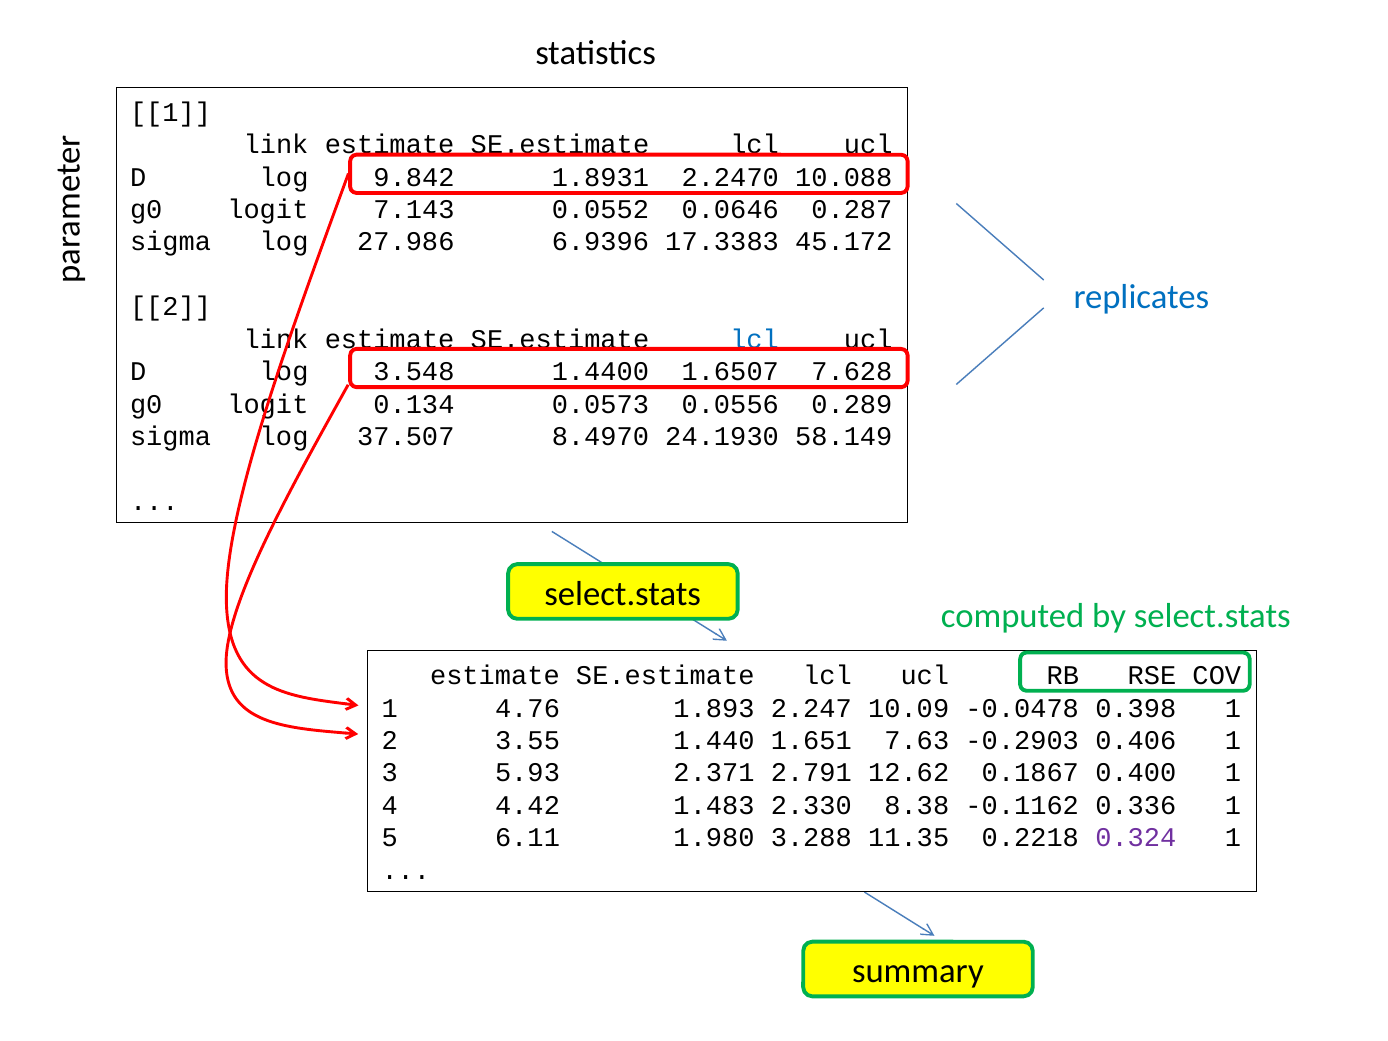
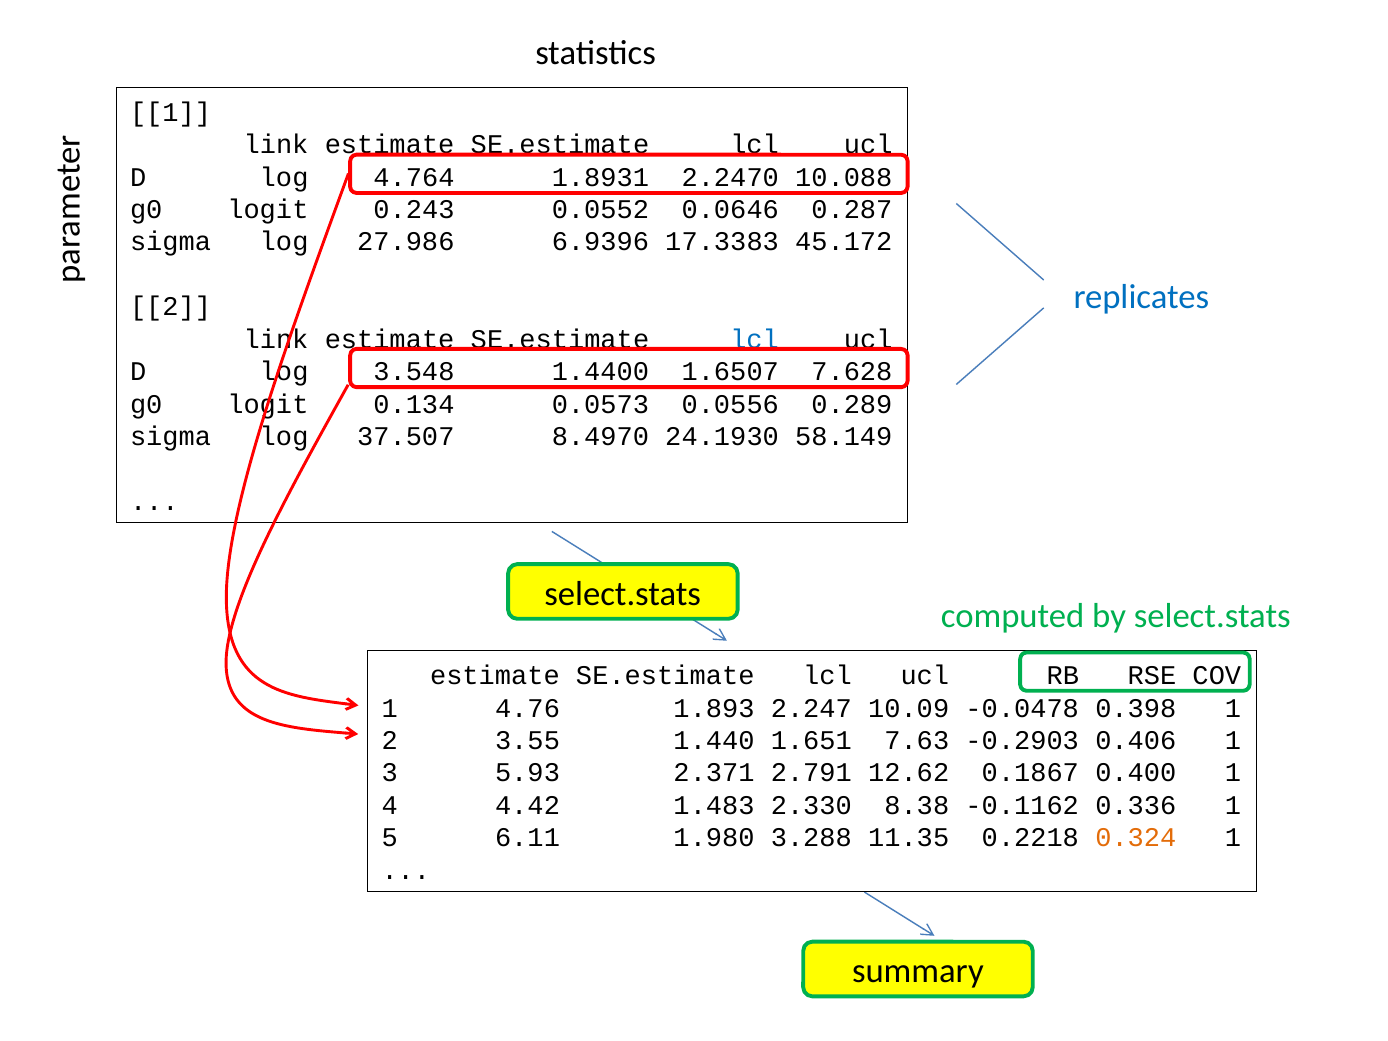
9.842: 9.842 -> 4.764 (414, 177)
7.143: 7.143 -> 0.243 (414, 210)
0.324 colour: purple -> orange (1136, 838)
